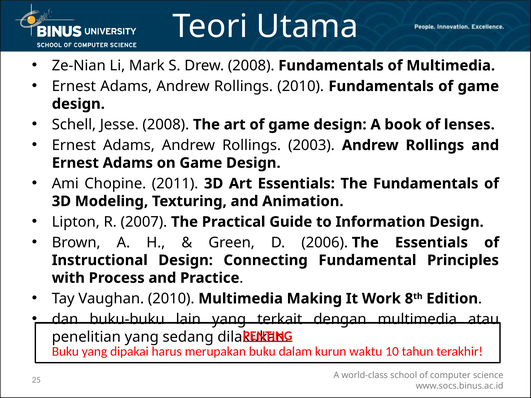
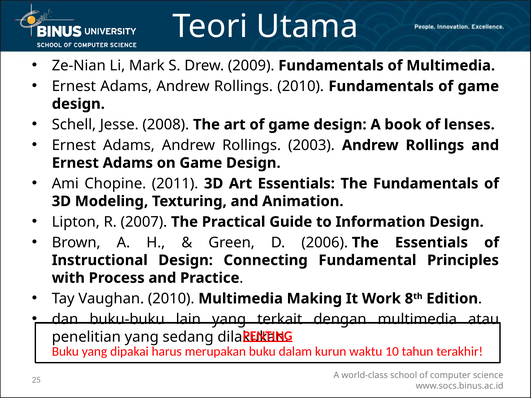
Drew 2008: 2008 -> 2009 (251, 66)
